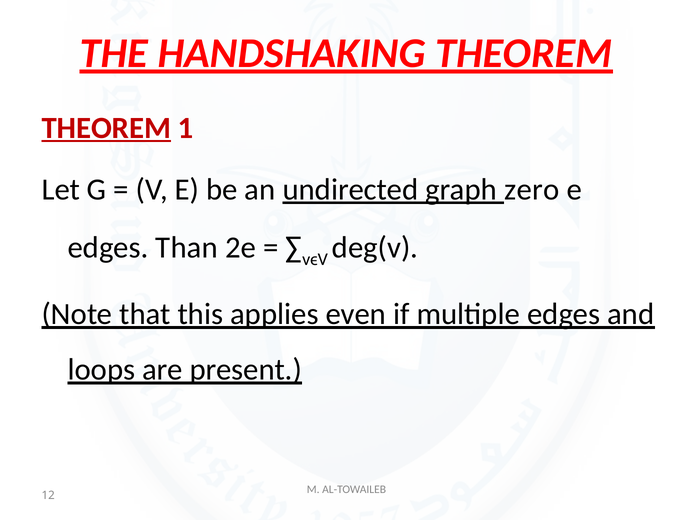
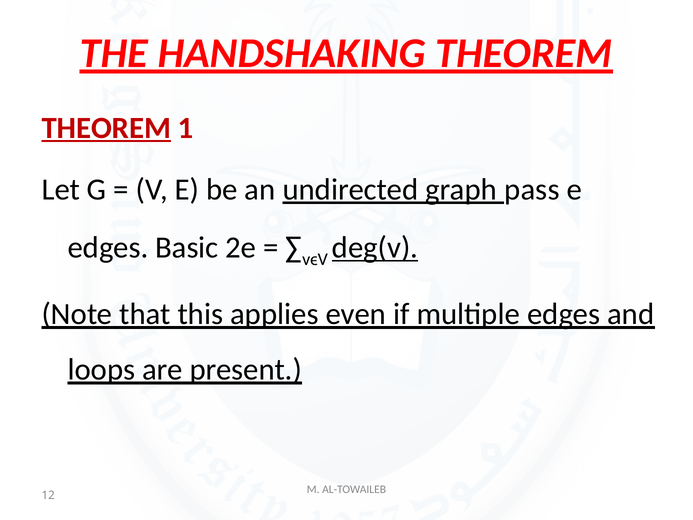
zero: zero -> pass (532, 189)
Than: Than -> Basic (187, 247)
deg(v underline: none -> present (375, 247)
